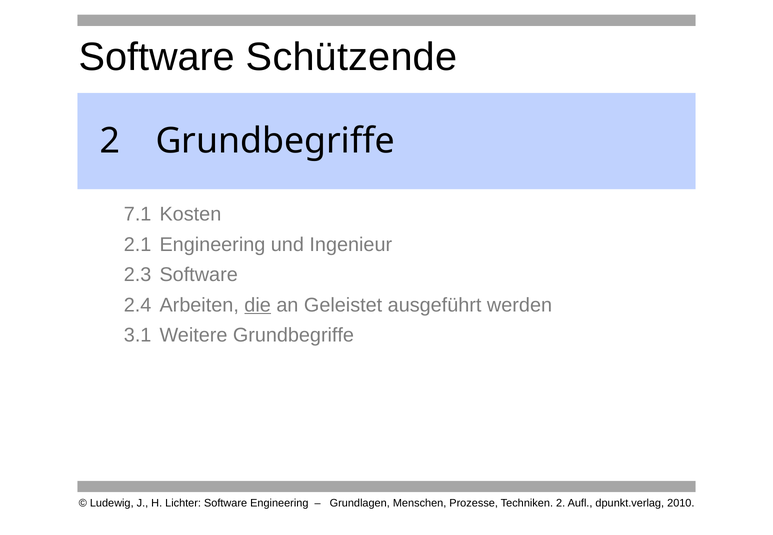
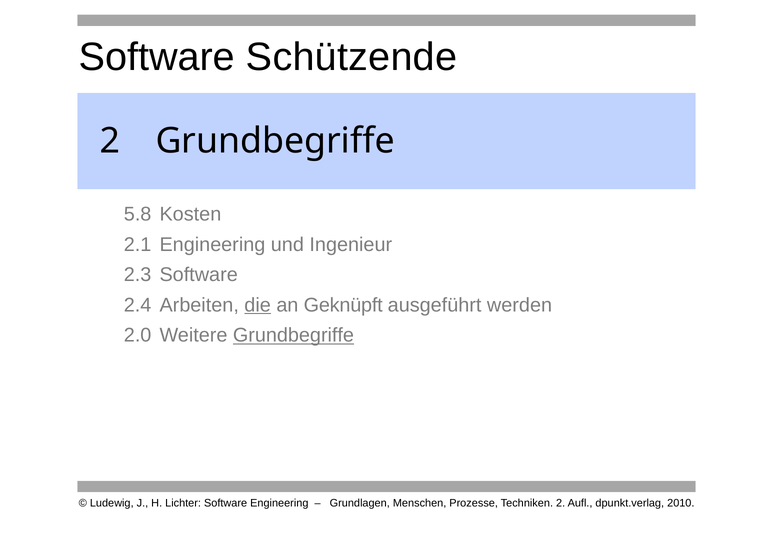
7.1: 7.1 -> 5.8 (138, 214)
Geleistet: Geleistet -> Geknüpft (343, 305)
3.1: 3.1 -> 2.0 (138, 335)
Grundbegriffe underline: none -> present (293, 335)
